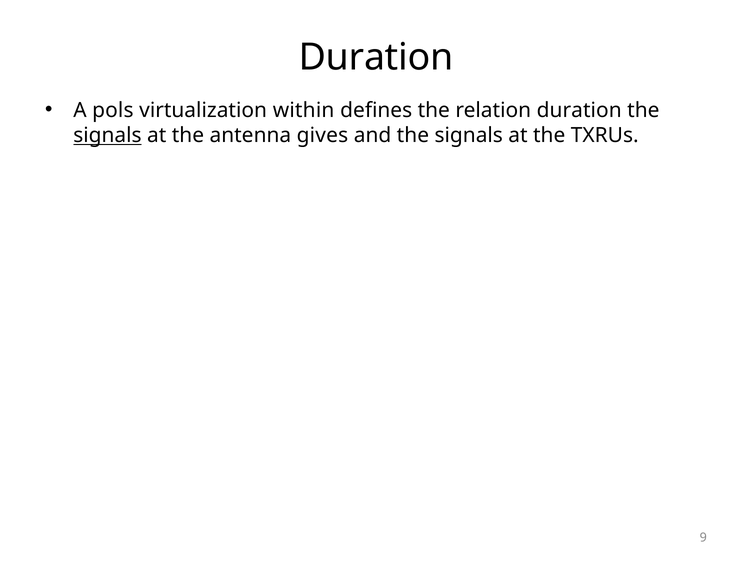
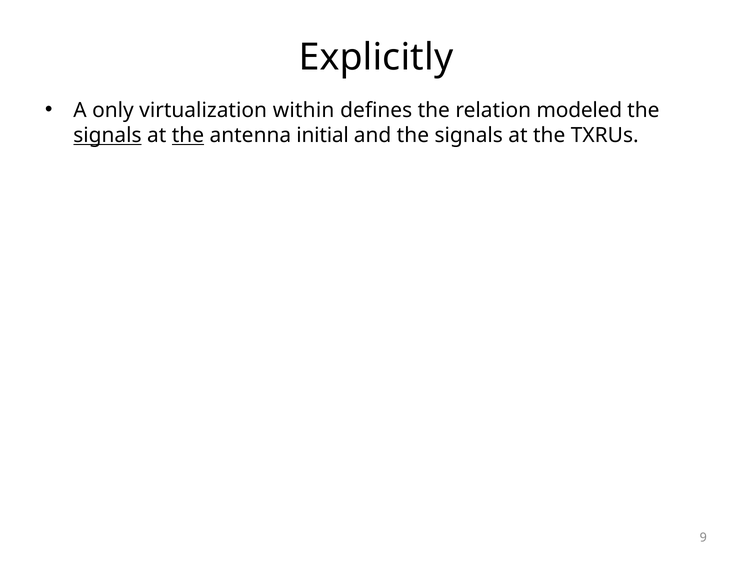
Duration: Duration -> Explicitly (376, 57)
pols: pols -> only (113, 110)
relation duration: duration -> modeled (579, 110)
the underline: none -> present (188, 135)
gives: gives -> initial (323, 135)
